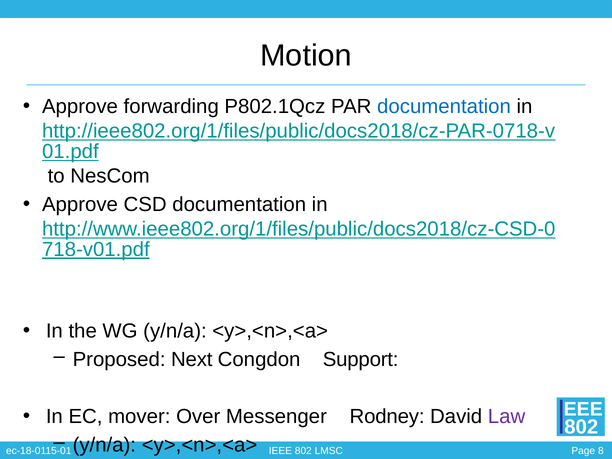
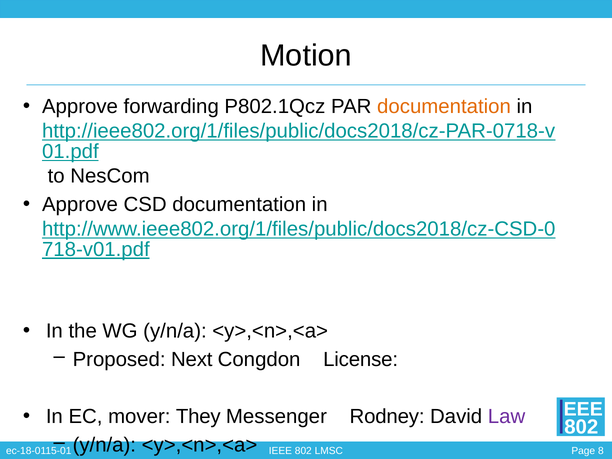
documentation colour: blue -> orange (444, 107)
Support: Support -> License (361, 359)
Over: Over -> They (198, 417)
